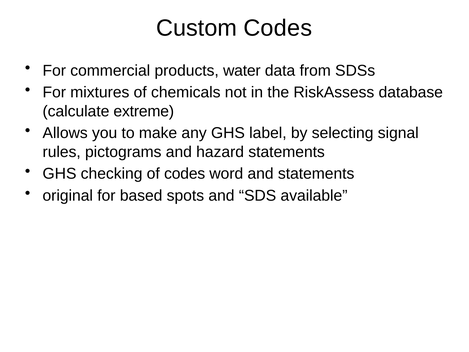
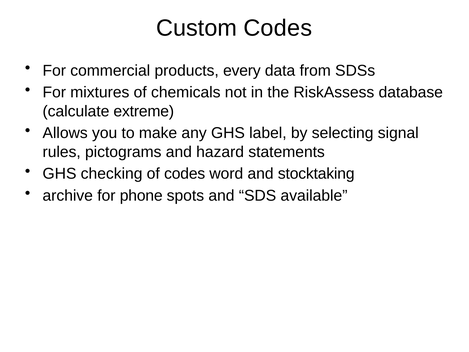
water: water -> every (242, 71)
and statements: statements -> stocktaking (316, 174)
original: original -> archive (68, 196)
based: based -> phone (141, 196)
